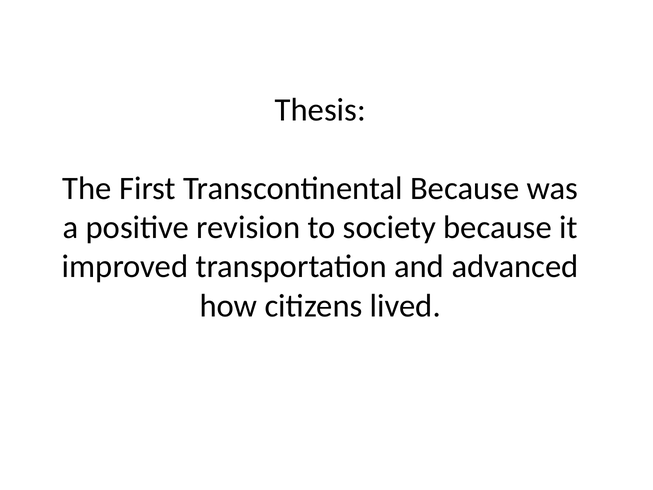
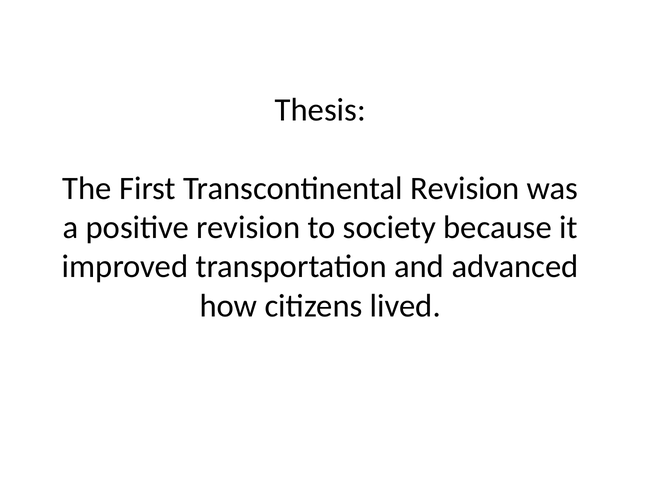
Transcontinental Because: Because -> Revision (465, 188)
